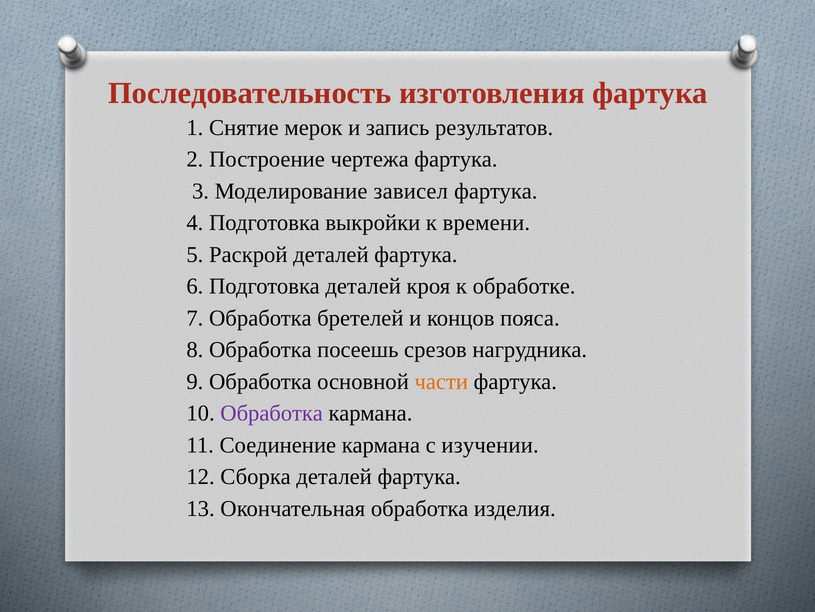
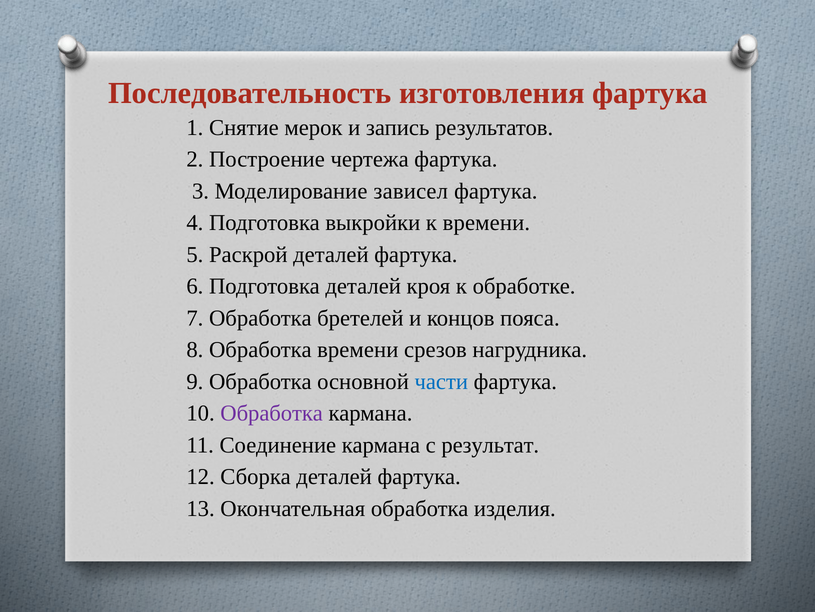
Обработка посеешь: посеешь -> времени (358, 349)
части colour: orange -> blue (441, 381)
изучении: изучении -> результат (490, 444)
